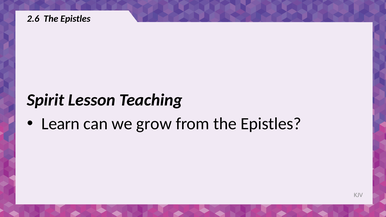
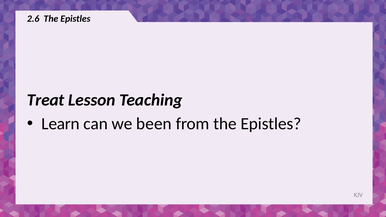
Spirit: Spirit -> Treat (46, 100)
grow: grow -> been (154, 124)
